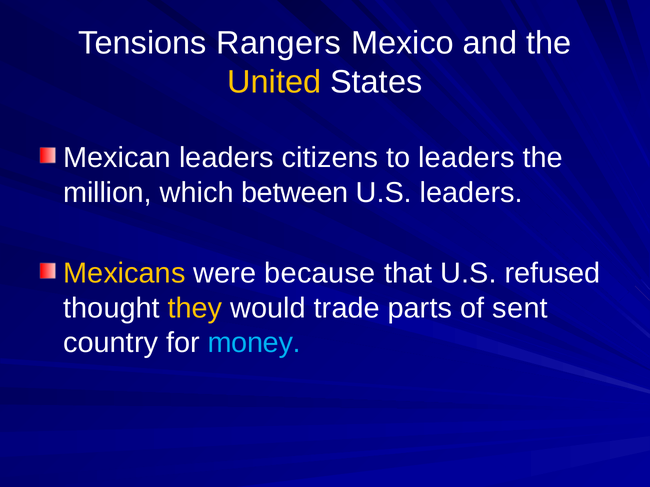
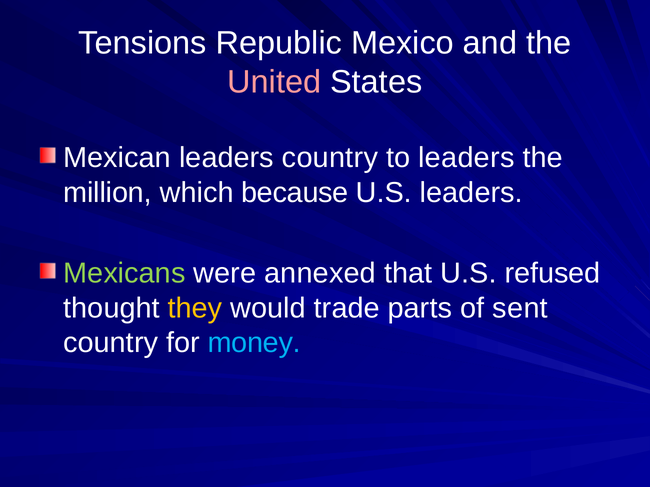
Rangers: Rangers -> Republic (279, 43)
United colour: yellow -> pink (274, 82)
leaders citizens: citizens -> country (330, 158)
between: between -> because (295, 193)
Mexicans colour: yellow -> light green (124, 274)
because: because -> annexed (320, 274)
